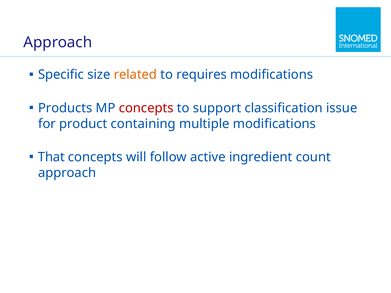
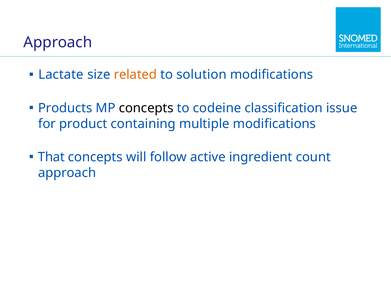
Specific: Specific -> Lactate (61, 75)
requires: requires -> solution (201, 75)
concepts colour: red -> black (146, 108)
support: support -> codeine (217, 108)
